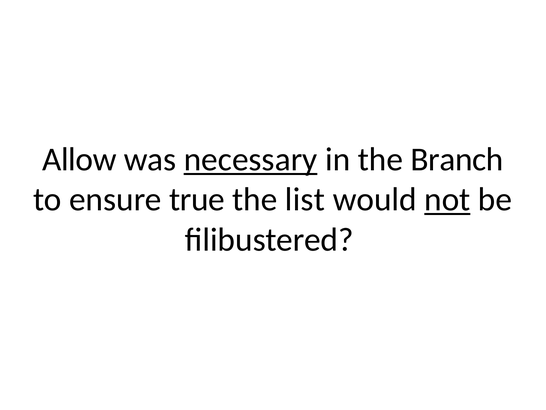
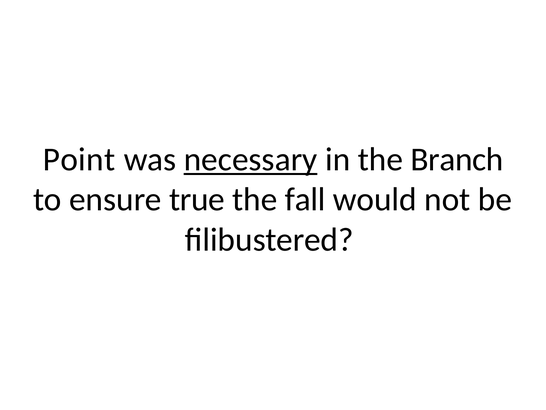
Allow: Allow -> Point (79, 159)
list: list -> fall (305, 199)
not underline: present -> none (447, 199)
